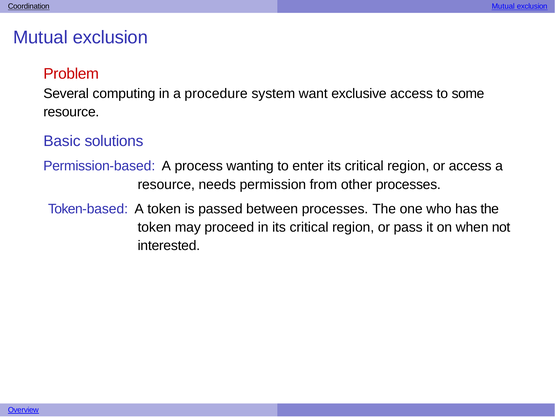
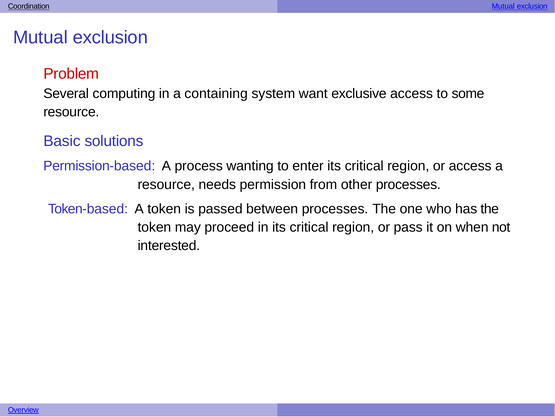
procedure: procedure -> containing (216, 93)
